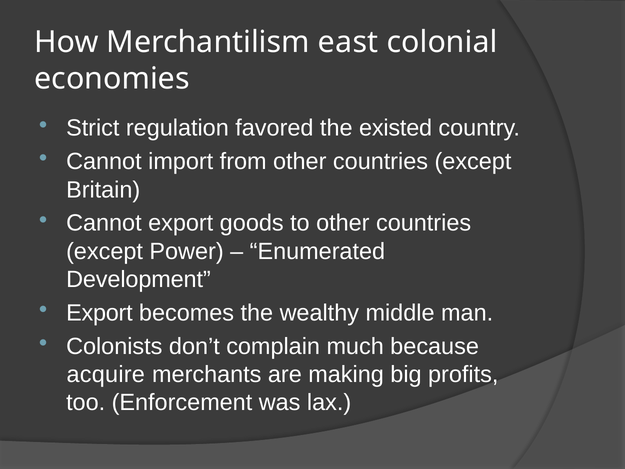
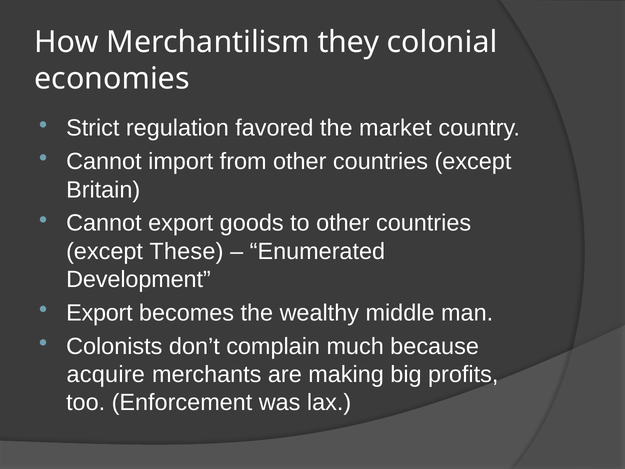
east: east -> they (348, 42)
existed: existed -> market (395, 128)
Power: Power -> These (186, 251)
